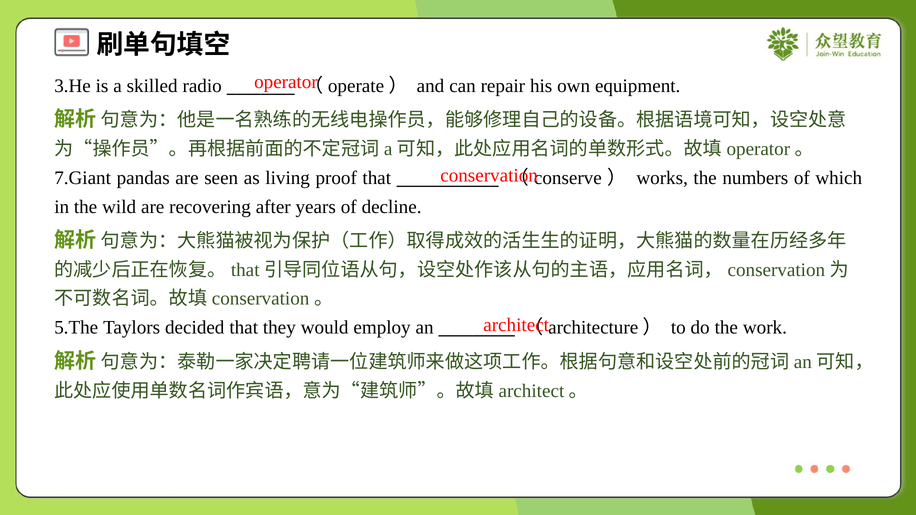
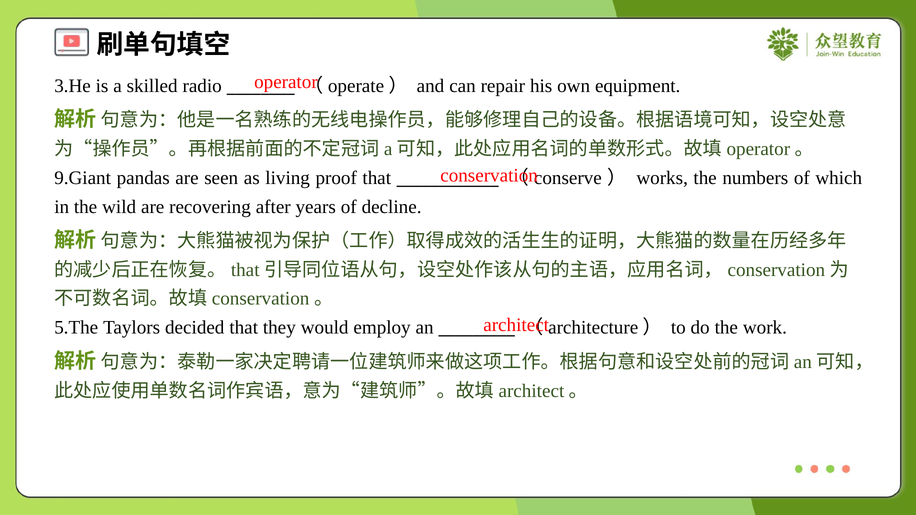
7.Giant: 7.Giant -> 9.Giant (83, 178)
